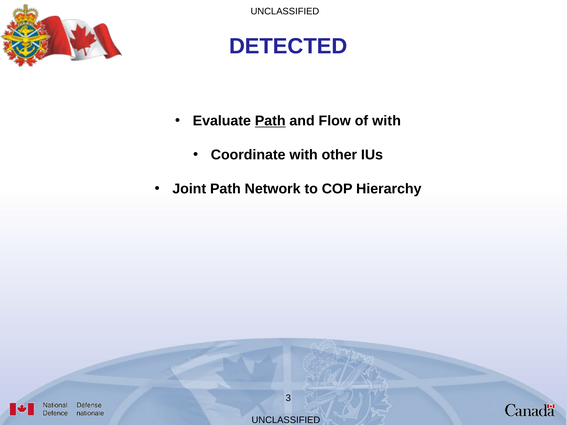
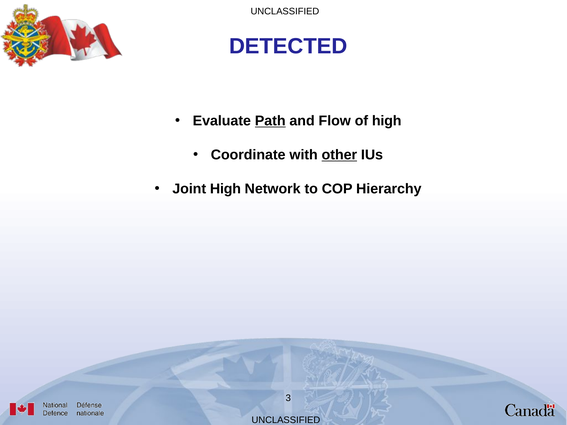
of with: with -> high (387, 121)
other underline: none -> present (339, 155)
Joint Path: Path -> High (225, 189)
